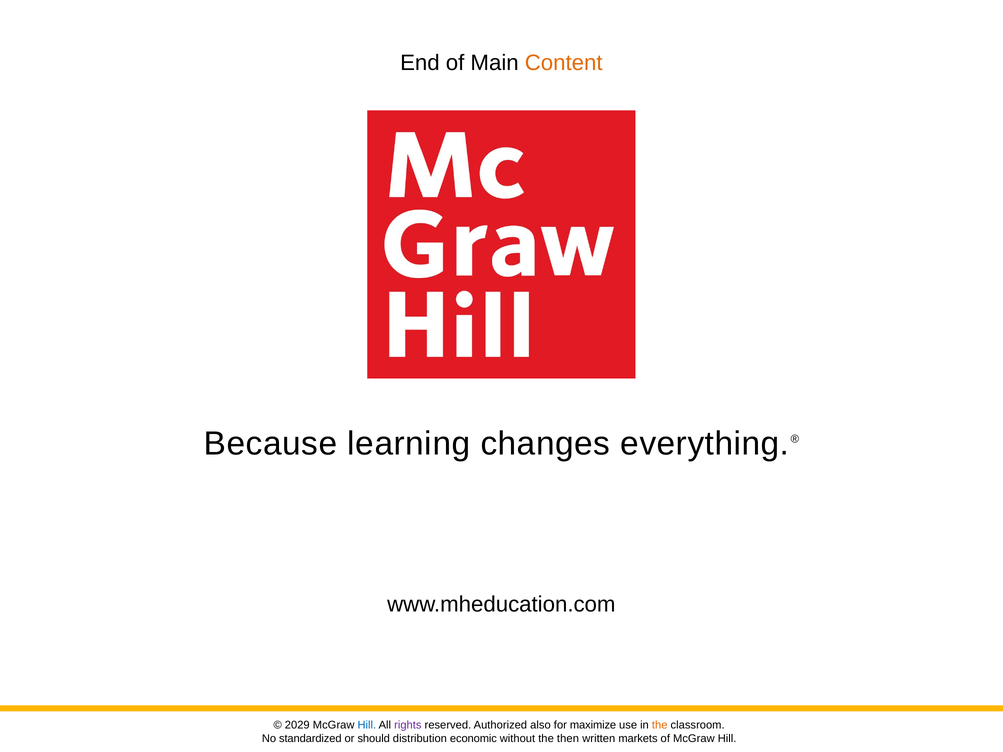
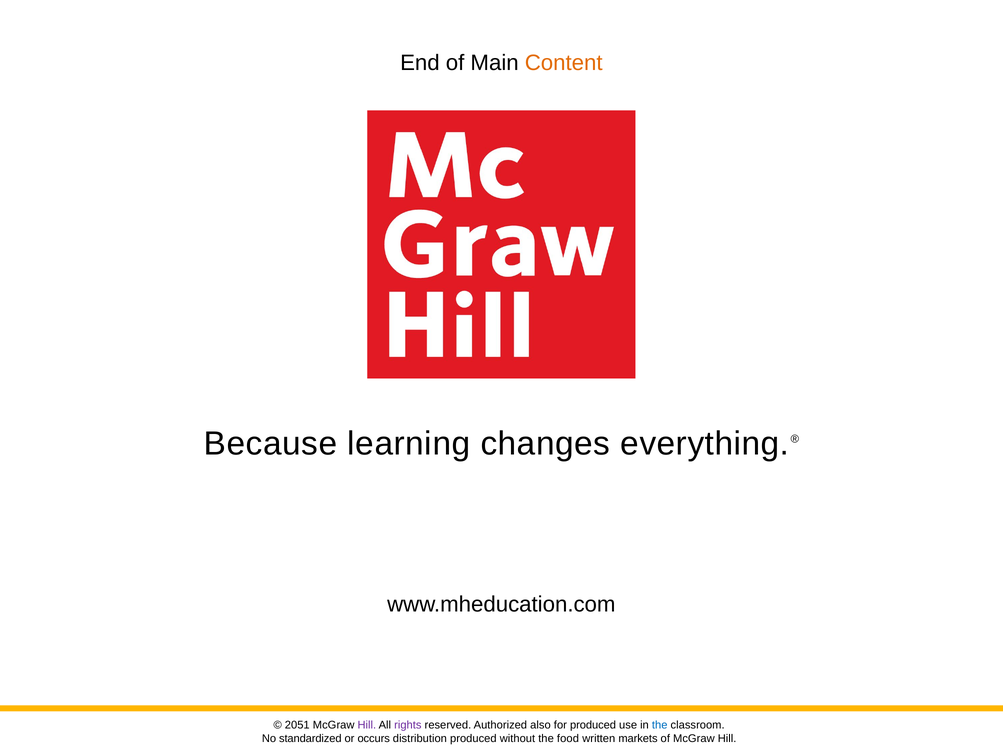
2029: 2029 -> 2051 (297, 725)
Hill colour: blue -> purple (367, 725)
for maximize: maximize -> produced (593, 725)
the colour: orange -> blue (660, 725)
should: should -> occurs (374, 739)
distribution economic: economic -> produced (473, 739)
then: then -> food (568, 739)
